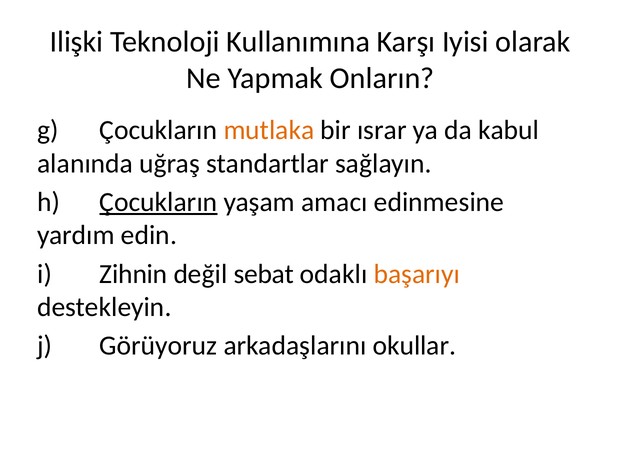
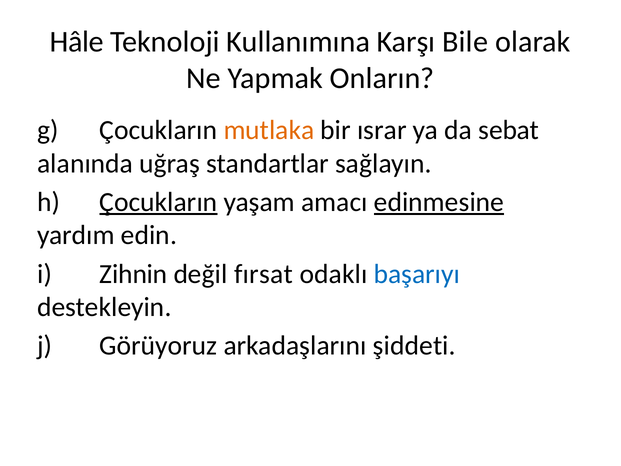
Ilişki: Ilişki -> Hâle (77, 42)
Iyisi: Iyisi -> Bile (465, 42)
kabul: kabul -> sebat (509, 130)
edinmesine underline: none -> present (439, 202)
sebat: sebat -> fırsat (264, 274)
başarıyı colour: orange -> blue (417, 274)
okullar: okullar -> şiddeti (414, 346)
